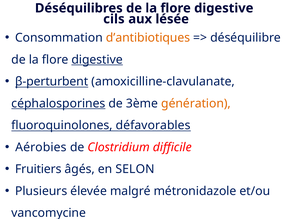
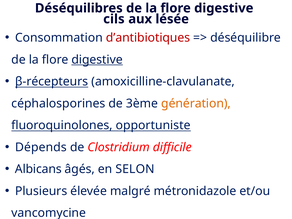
d’antibiotiques colour: orange -> red (148, 38)
β-perturbent: β-perturbent -> β-récepteurs (52, 82)
céphalosporines underline: present -> none (58, 103)
défavorables: défavorables -> opportuniste (153, 125)
Aérobies: Aérobies -> Dépends (41, 147)
Fruitiers: Fruitiers -> Albicans (38, 169)
